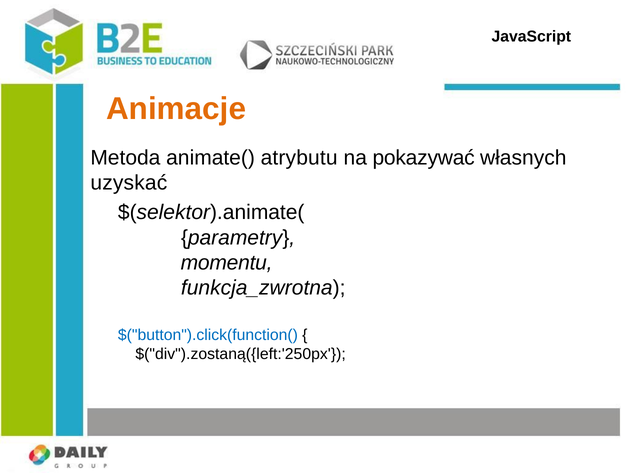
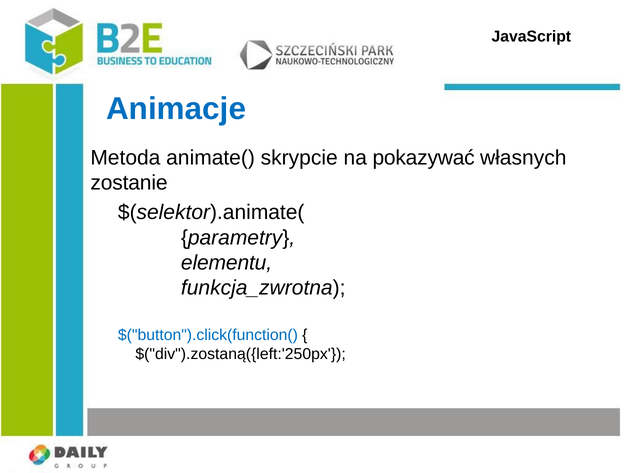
Animacje colour: orange -> blue (176, 109)
atrybutu: atrybutu -> skrypcie (299, 158)
uzyskać: uzyskać -> zostanie (129, 183)
momentu: momentu -> elementu (227, 263)
